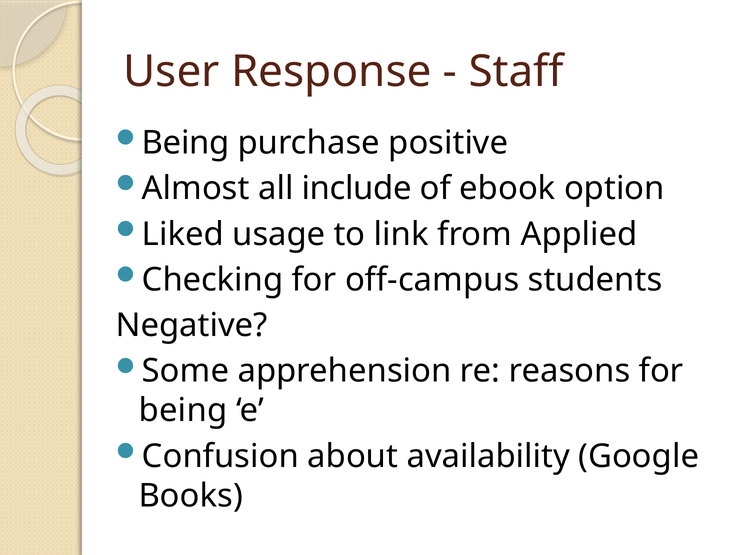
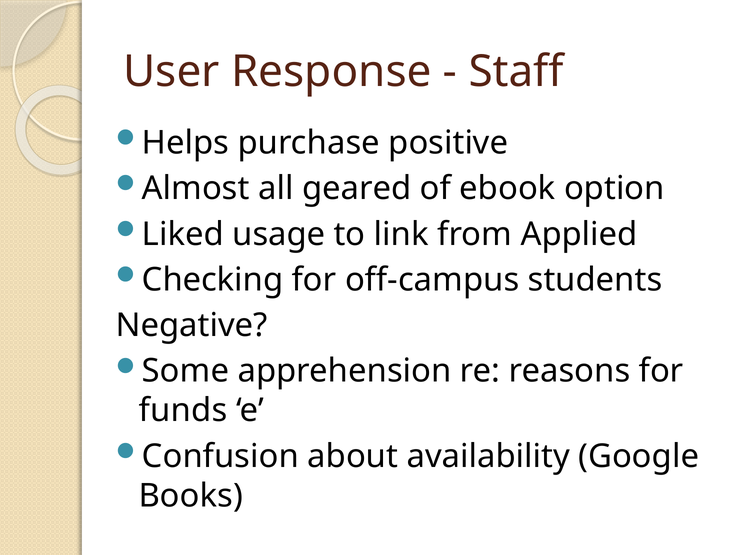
Being: Being -> Helps (186, 143)
include: include -> geared (357, 188)
being: being -> funds (183, 410)
